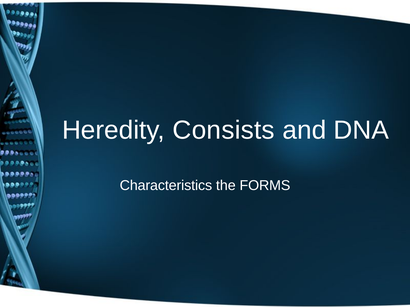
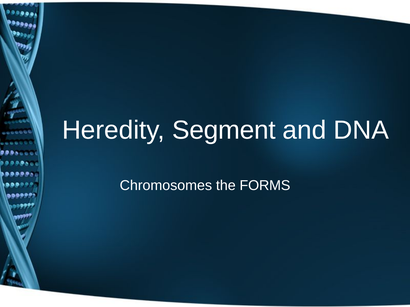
Consists: Consists -> Segment (224, 130)
Characteristics: Characteristics -> Chromosomes (166, 186)
